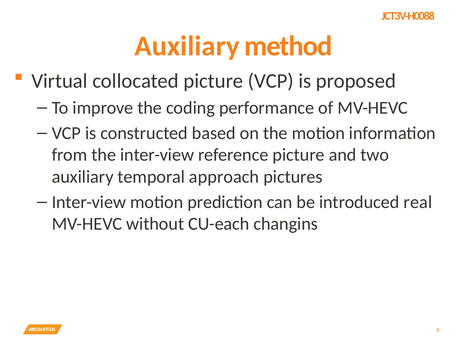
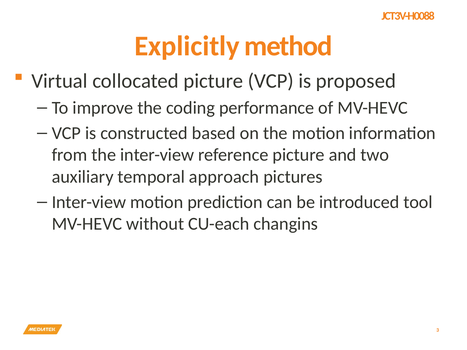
Auxiliary: Auxiliary -> Explicitly (187, 46)
real: real -> tool (418, 202)
